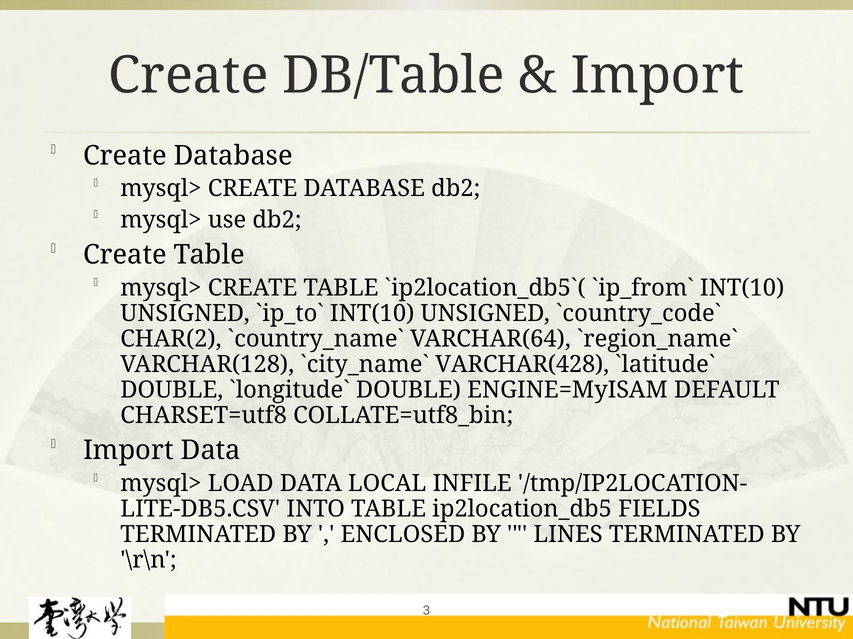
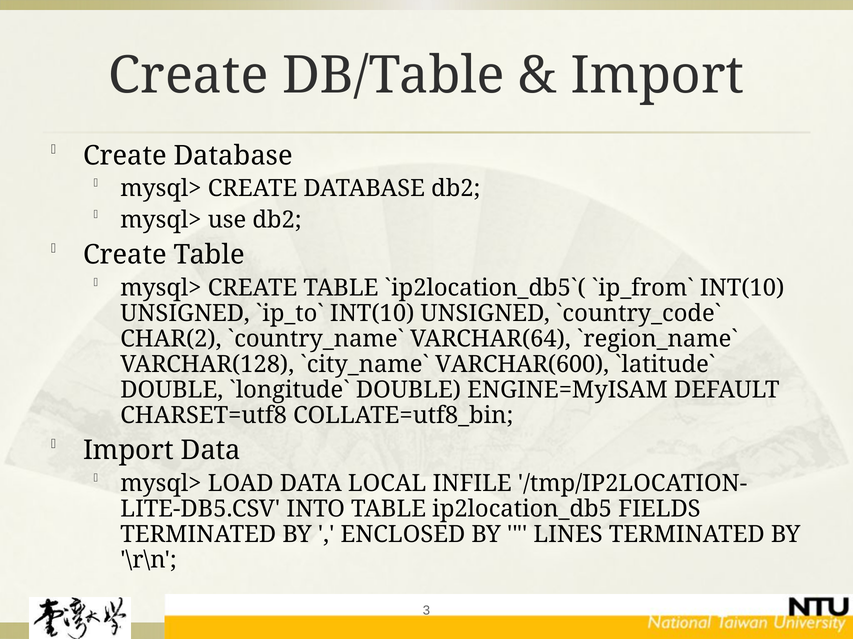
VARCHAR(428: VARCHAR(428 -> VARCHAR(600 (522, 365)
